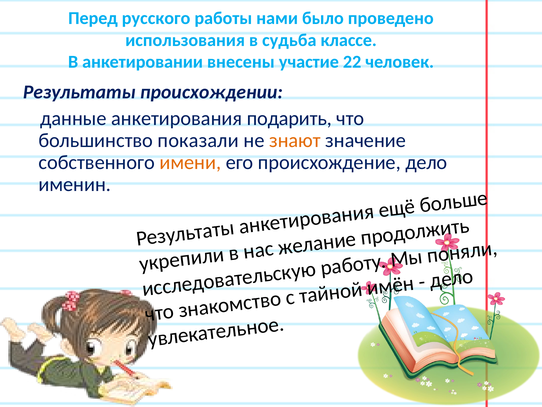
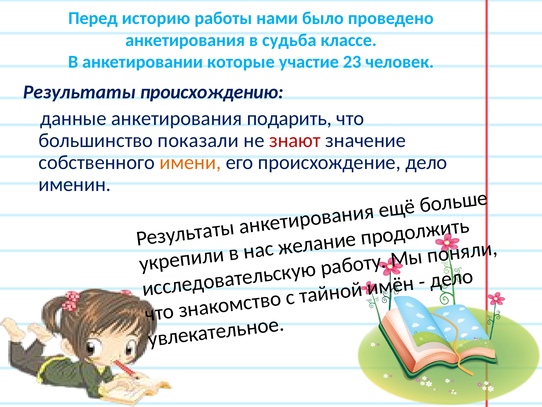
русского: русского -> историю (156, 18)
использования: использования -> анкетирования (185, 40)
внесены: внесены -> которые (241, 62)
22: 22 -> 23 (352, 62)
происхождении: происхождении -> происхождению (212, 92)
знают colour: orange -> red (295, 140)
